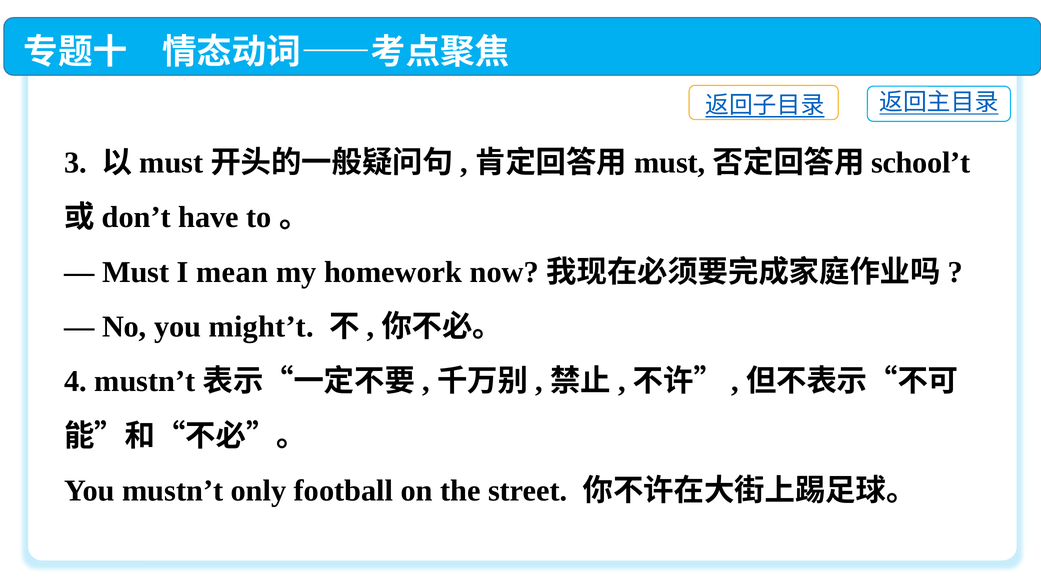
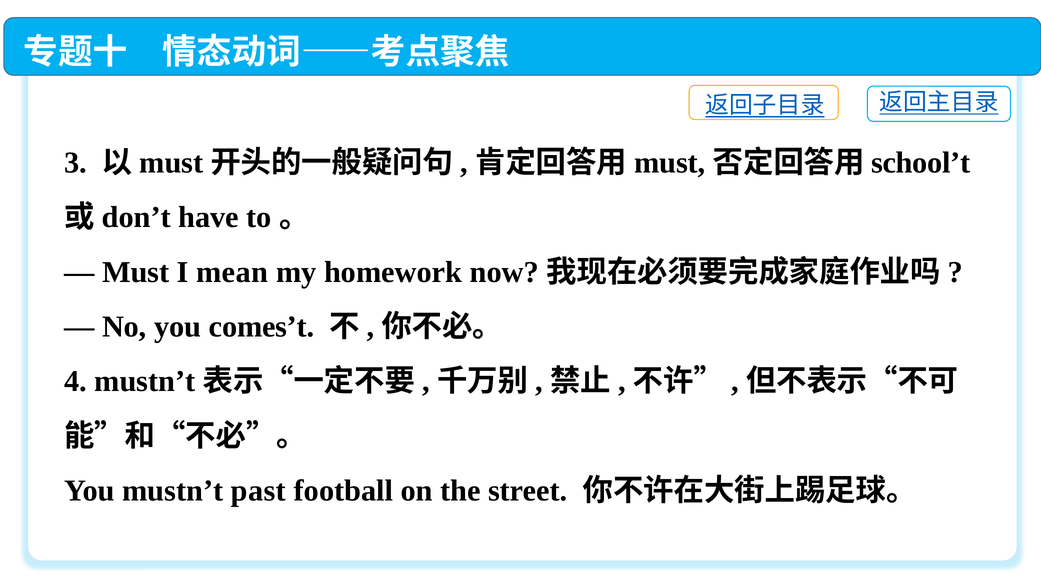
might’t: might’t -> comes’t (262, 327)
only: only -> past (258, 491)
